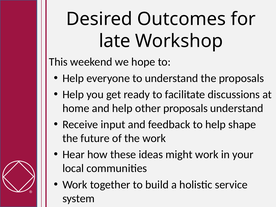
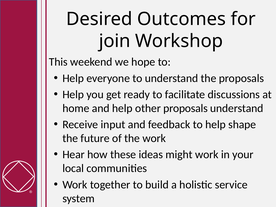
late: late -> join (115, 41)
